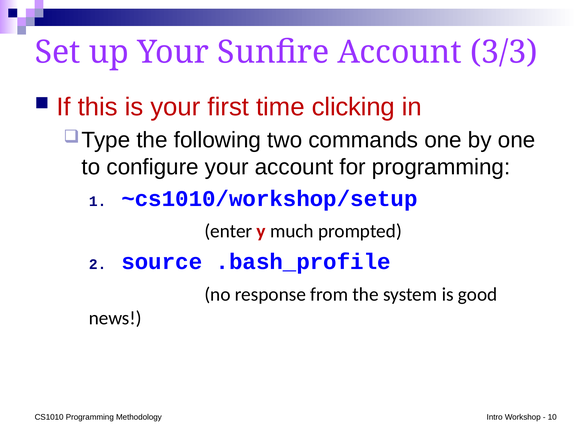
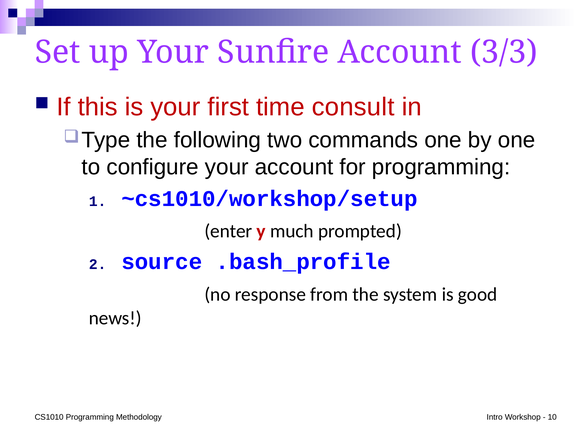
clicking: clicking -> consult (353, 107)
